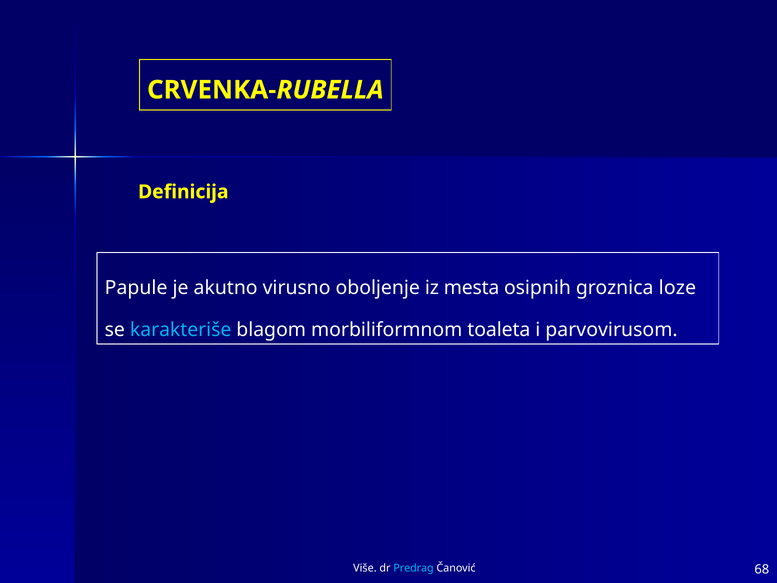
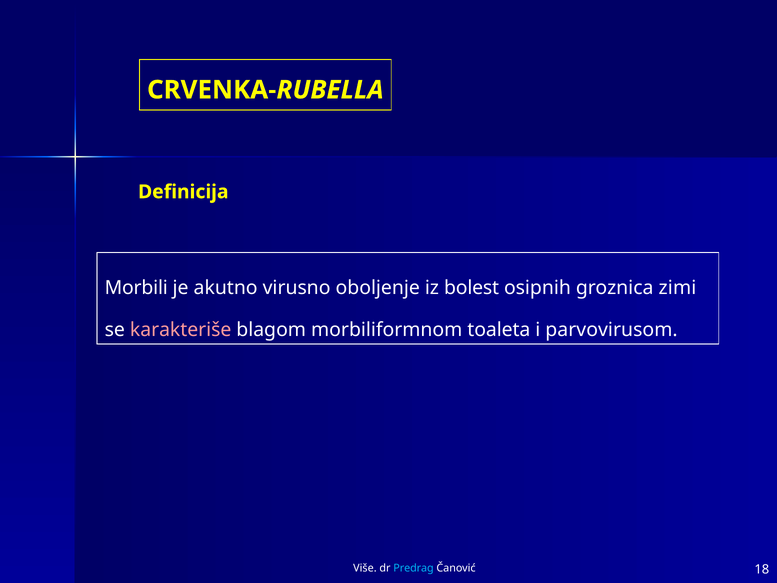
Papule: Papule -> Morbili (136, 288)
mesta: mesta -> bolest (472, 288)
loze: loze -> zimi (677, 288)
karakteriše colour: light blue -> pink (181, 330)
68: 68 -> 18 (762, 569)
